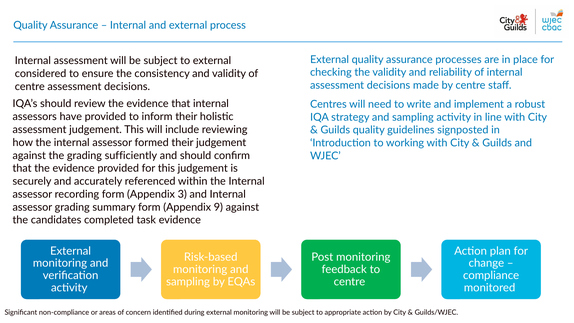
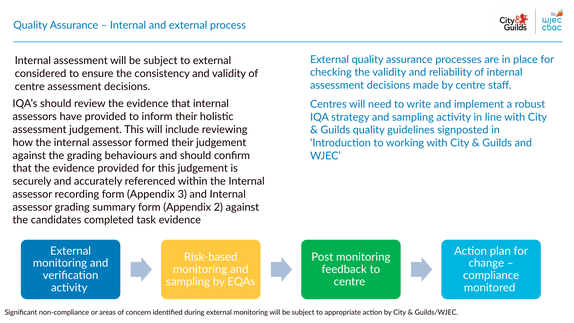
sufficiently: sufficiently -> behaviours (131, 155)
9: 9 -> 2 (218, 207)
